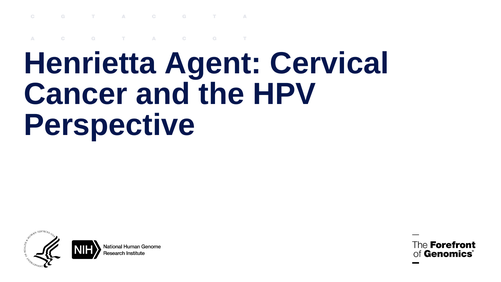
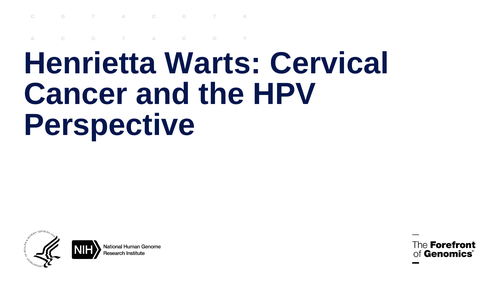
Agent: Agent -> Warts (213, 63)
